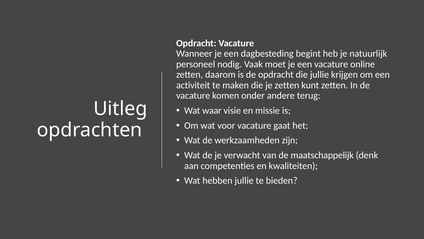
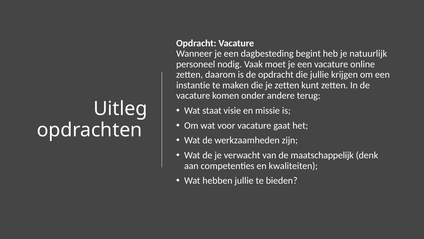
activiteit: activiteit -> instantie (193, 85)
waar: waar -> staat (212, 110)
